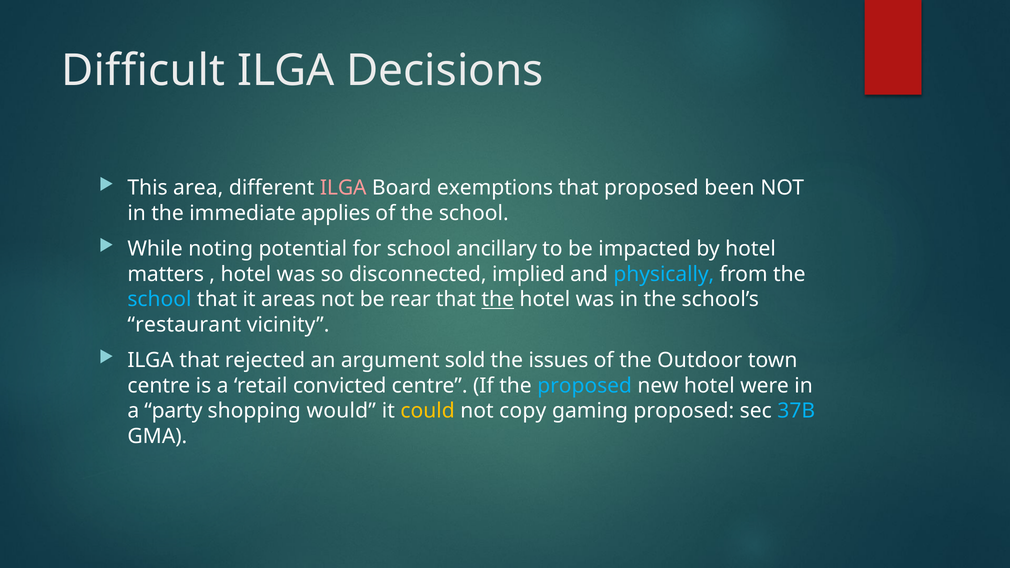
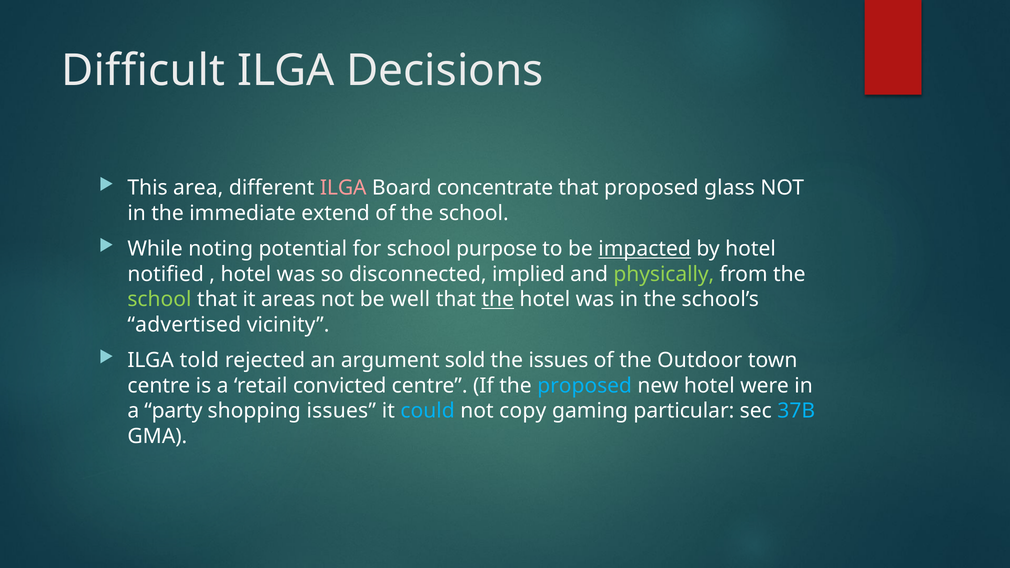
exemptions: exemptions -> concentrate (495, 188)
been: been -> glass (730, 188)
applies: applies -> extend (336, 213)
ancillary: ancillary -> purpose (497, 249)
impacted underline: none -> present (645, 249)
matters: matters -> notified (166, 274)
physically colour: light blue -> light green (664, 274)
school colour: light blue -> light green (159, 300)
rear: rear -> well (410, 300)
restaurant: restaurant -> advertised (184, 325)
ILGA that: that -> told (199, 361)
shopping would: would -> issues (341, 411)
could colour: yellow -> light blue (428, 411)
gaming proposed: proposed -> particular (684, 411)
